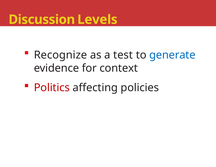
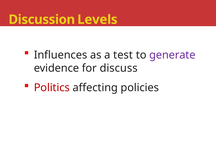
Recognize: Recognize -> Influences (61, 55)
generate colour: blue -> purple (172, 55)
context: context -> discuss (119, 68)
